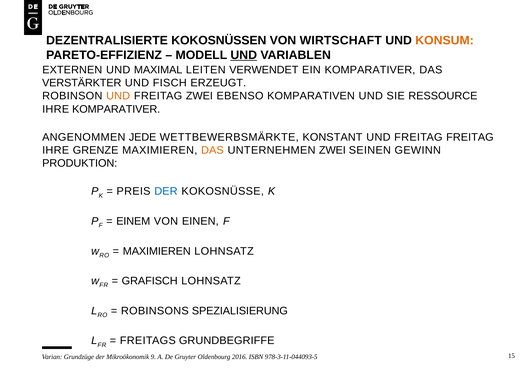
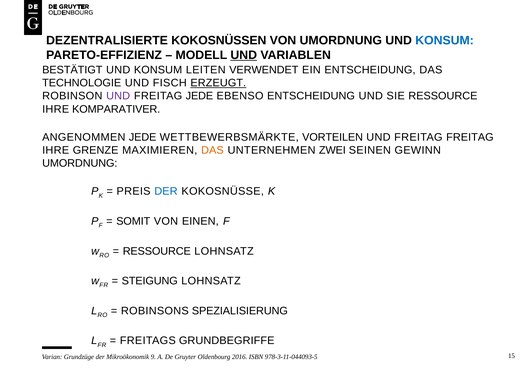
VON WIRTSCHAFT: WIRTSCHAFT -> UMORDNUNG (341, 40)
KONSUM colour: orange -> blue (445, 40)
EXTERNEN: EXTERNEN -> BESTÄTIGT (72, 70)
MAXIMAL: MAXIMAL -> KONSUM (158, 70)
EIN KOMPARATIVER: KOMPARATIVER -> ENTSCHEIDUNG (370, 70)
VERSTÄRKTER: VERSTÄRKTER -> TECHNOLOGIE (82, 83)
ERZEUGT underline: none -> present (218, 83)
UND colour: orange -> purple (118, 96)
FREITAG ZWEI: ZWEI -> JEDE (199, 96)
EBENSO KOMPARATIVEN: KOMPARATIVEN -> ENTSCHEIDUNG (311, 96)
KONSTANT: KONSTANT -> VORTEILEN (333, 137)
PRODUKTION: PRODUKTION -> UMORDNUNG (80, 163)
EINEM: EINEM -> SOMIT (133, 221)
MAXIMIEREN: MAXIMIEREN -> RESSOURCE (157, 251)
GRAFISCH: GRAFISCH -> STEIGUNG (150, 281)
